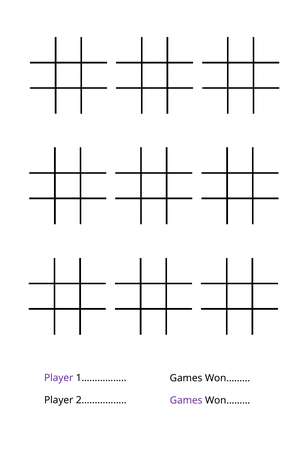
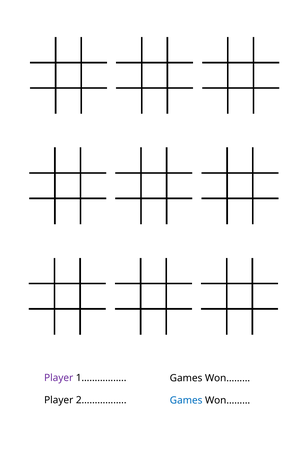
Games colour: purple -> blue (186, 401)
